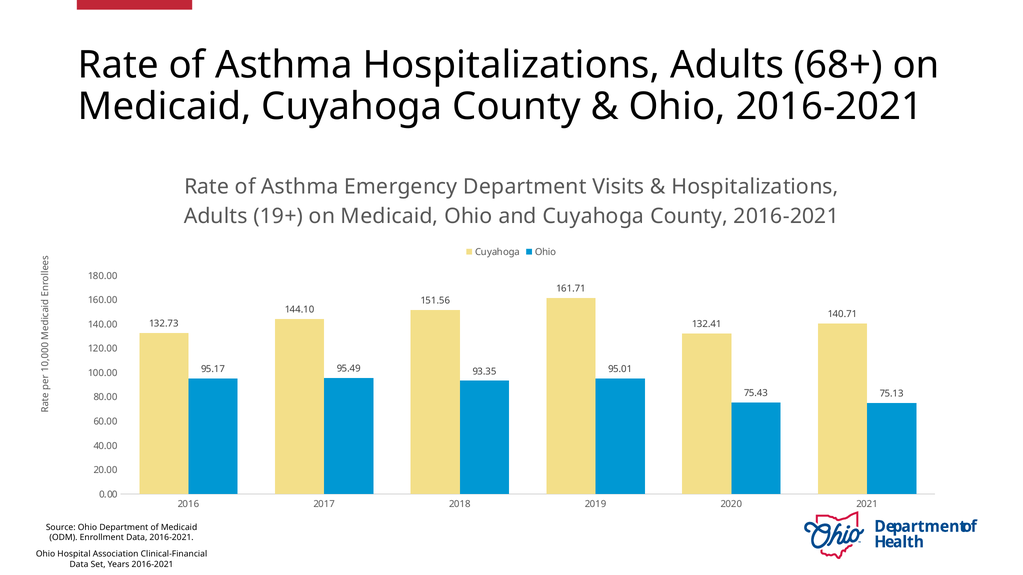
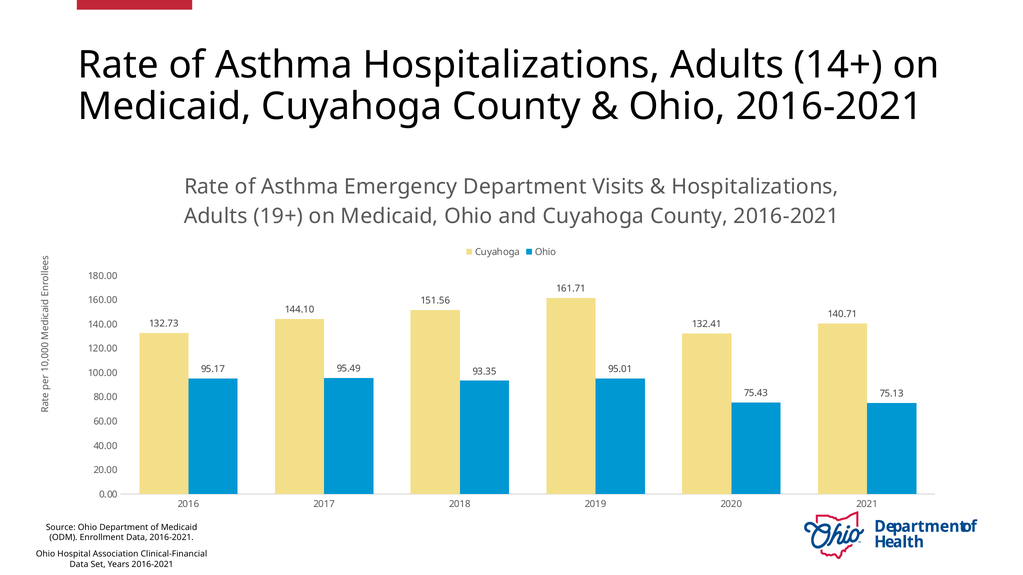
68+: 68+ -> 14+ (838, 65)
